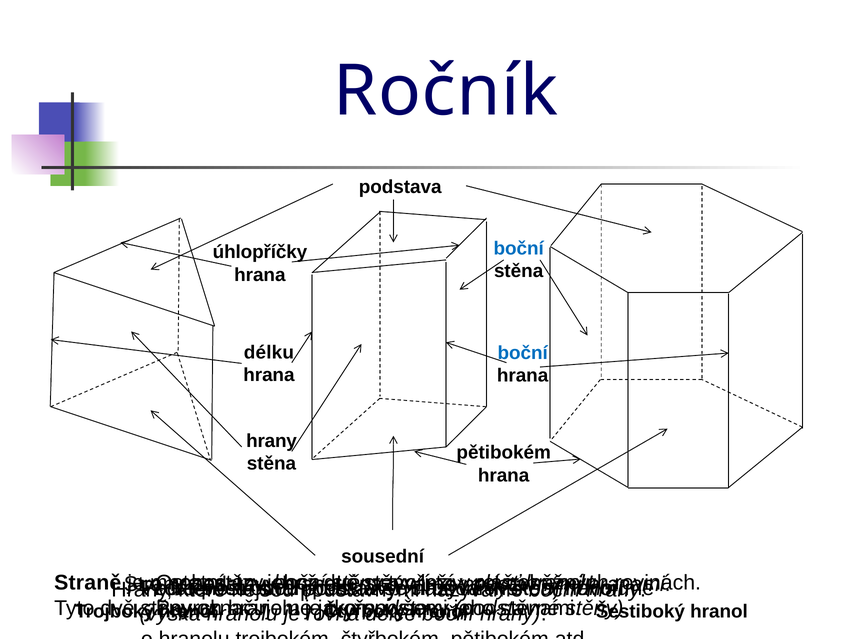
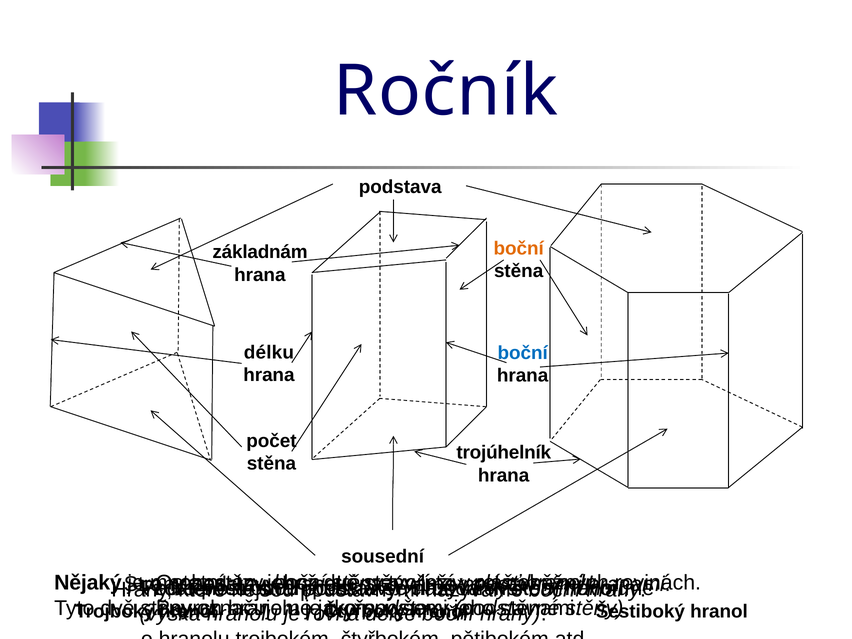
boční colour: blue -> orange (519, 248)
úhlopříčky: úhlopříčky -> základnám (260, 252)
hrany: hrany -> počet (271, 441)
pětibokém: pětibokém -> trojúhelník (504, 453)
Straně: Straně -> Nějaký (88, 583)
